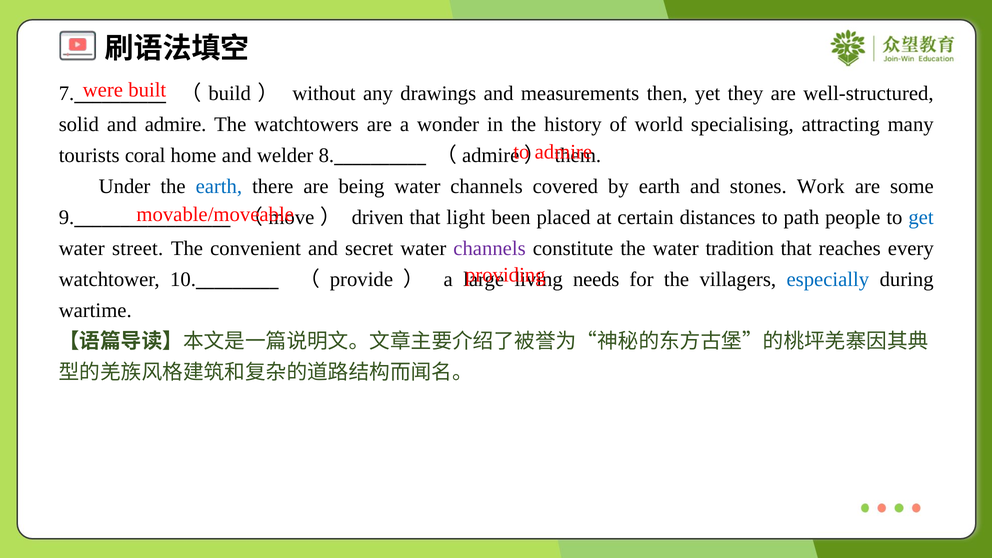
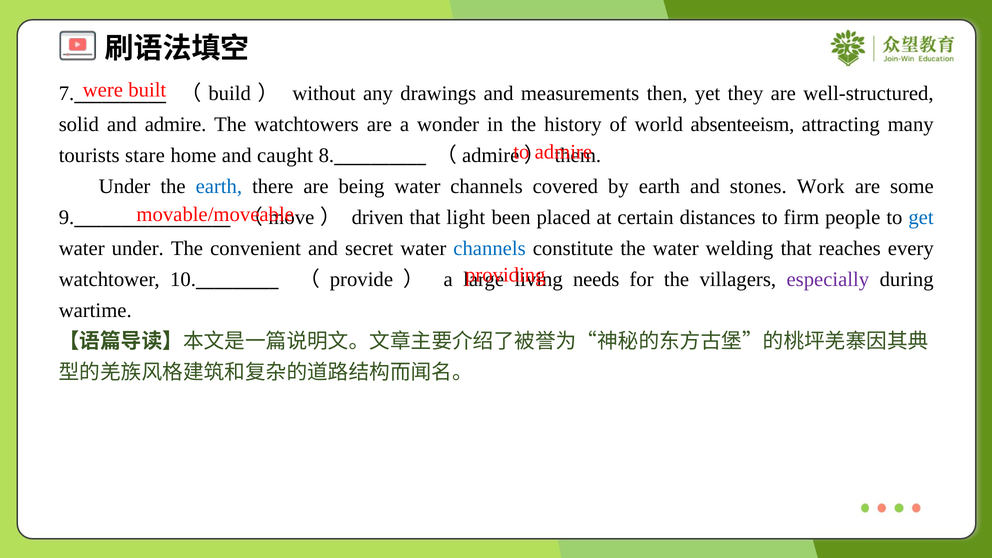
specialising: specialising -> absenteeism (742, 124)
coral: coral -> stare (145, 155)
welder: welder -> caught (285, 155)
path: path -> firm (801, 217)
water street: street -> under (138, 248)
channels colour: purple -> blue (490, 248)
tradition: tradition -> welding (740, 248)
especially colour: blue -> purple (828, 279)
